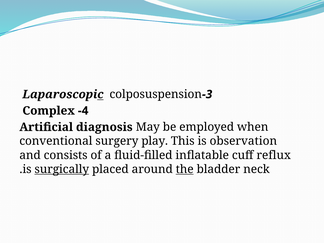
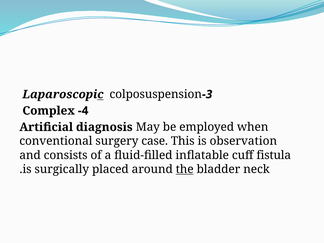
play: play -> case (155, 141)
reflux: reflux -> fistula (274, 155)
surgically underline: present -> none (62, 169)
